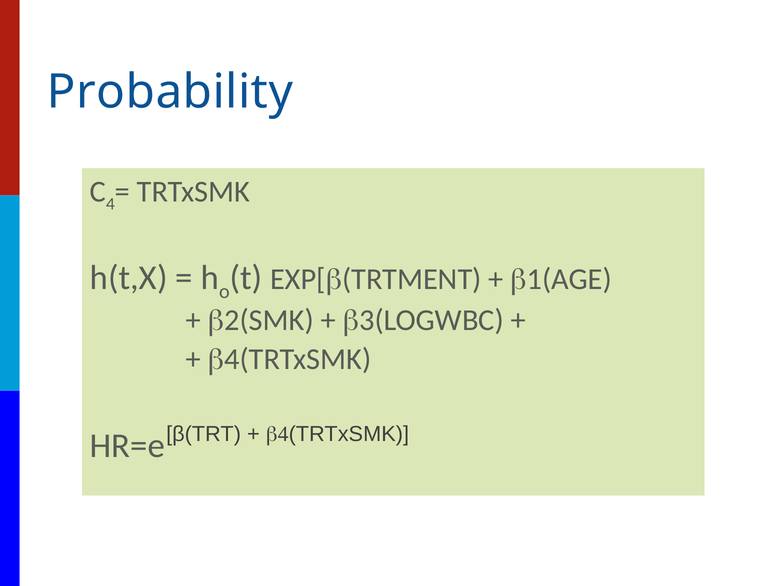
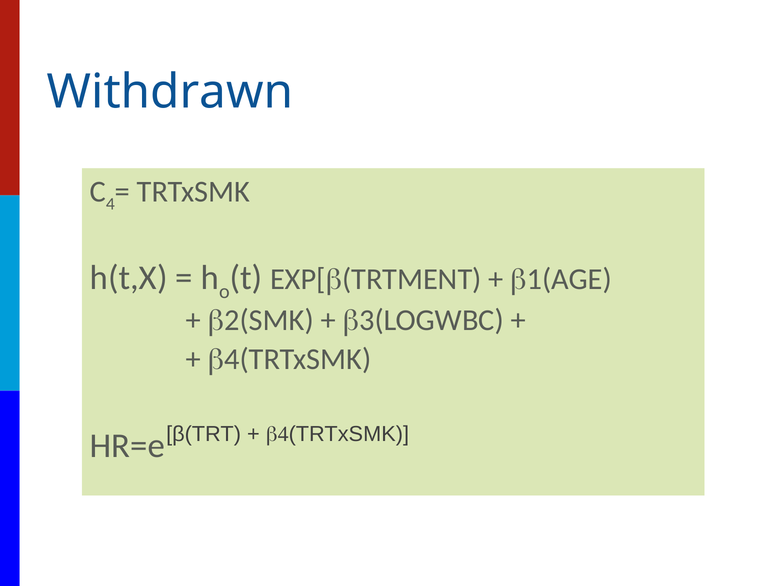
Probability: Probability -> Withdrawn (170, 92)
